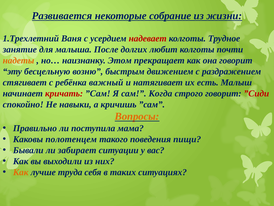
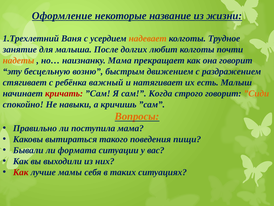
Развивается: Развивается -> Оформление (62, 16)
собрание: собрание -> название (170, 16)
надевает colour: red -> orange (148, 38)
наизнанку Этом: Этом -> Мама (120, 60)
”Сиди colour: red -> orange (256, 93)
полотенцем: полотенцем -> вытираться (71, 139)
забирает: забирает -> формата (77, 150)
Как colour: orange -> red (21, 172)
труда: труда -> мамы (70, 172)
